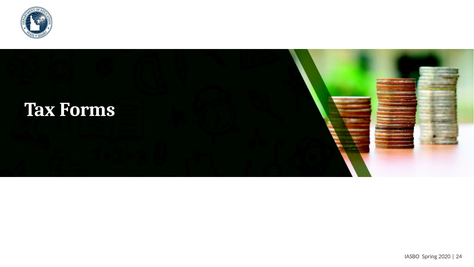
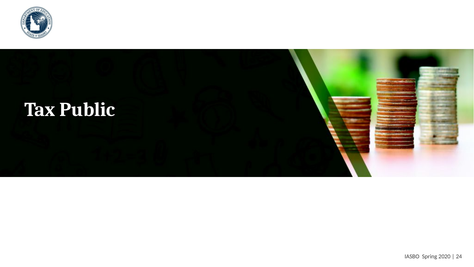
Forms: Forms -> Public (87, 110)
